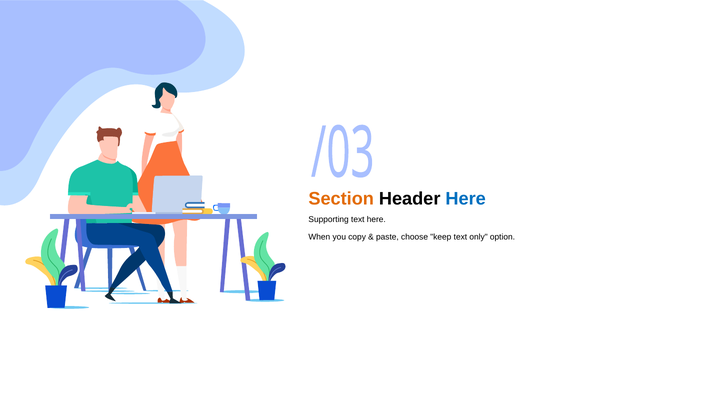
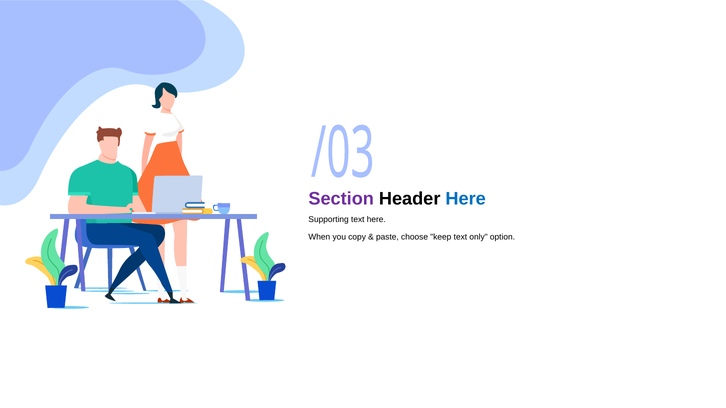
Section colour: orange -> purple (341, 199)
